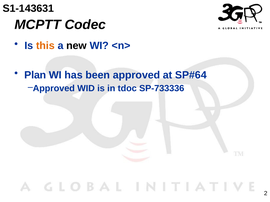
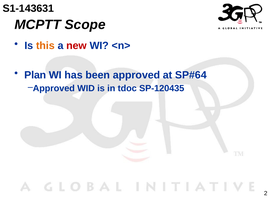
Codec: Codec -> Scope (85, 25)
new colour: black -> red (77, 46)
SP-733336: SP-733336 -> SP-120435 (162, 89)
